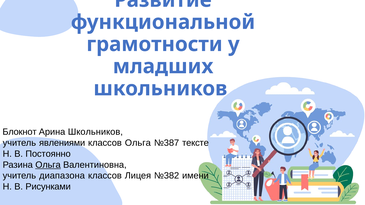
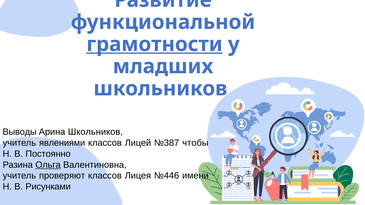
грамотности underline: none -> present (154, 44)
Блокнот: Блокнот -> Выводы (20, 132)
классов Ольга: Ольга -> Лицей (138, 143)
тексте: тексте -> чтобы (195, 143)
диапазона: диапазона -> проверяют (62, 176)
№382: №382 -> №446 (167, 176)
